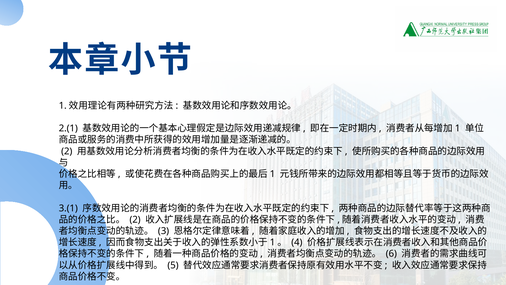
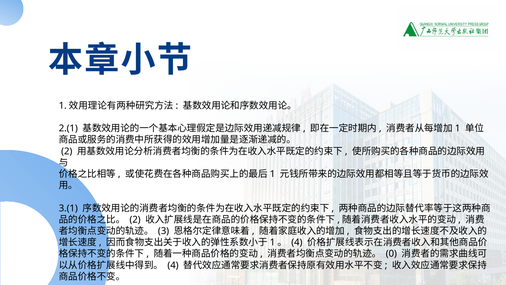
6: 6 -> 0 (391, 254)
5: 5 -> 4 (173, 265)
